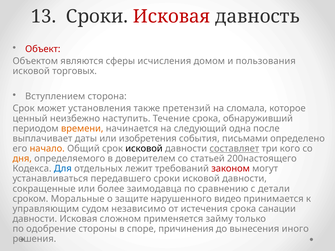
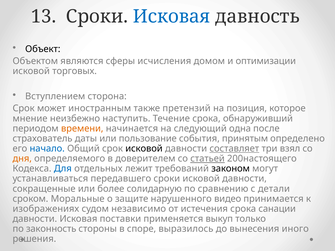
Исковая colour: red -> blue (172, 16)
Объект colour: red -> black (43, 49)
пользования: пользования -> оптимизации (266, 61)
установления: установления -> иностранным (100, 109)
сломала: сломала -> позиция (247, 109)
ценный: ценный -> мнение (30, 119)
выплачивает: выплачивает -> страхователь (43, 139)
изобретения: изобретения -> пользование (148, 139)
письмами: письмами -> принятым (245, 139)
начало colour: orange -> blue (47, 149)
кого: кого -> взял (290, 149)
статьей underline: none -> present (208, 159)
законом colour: red -> black (231, 169)
заимодавца: заимодавца -> солидарную (154, 189)
управляющим: управляющим -> изображениях (46, 209)
сложном: сложном -> поставки (120, 219)
займу: займу -> выкуп (219, 219)
одобрение: одобрение -> законность (51, 229)
причинения: причинения -> выразилось (186, 229)
